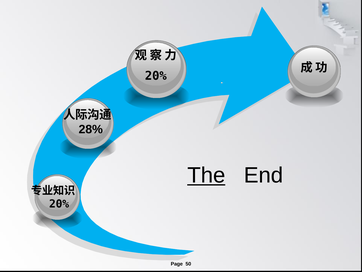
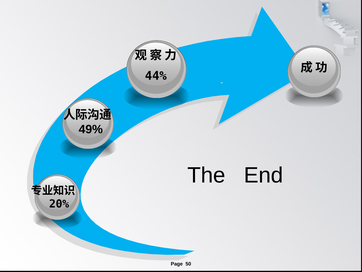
20%: 20% -> 44% (156, 76)
28%: 28% -> 49% (91, 129)
The underline: present -> none (206, 175)
